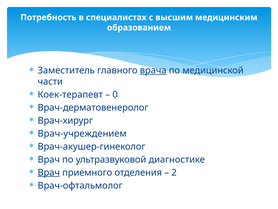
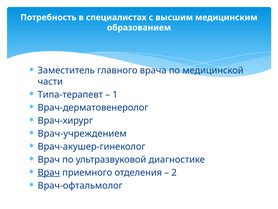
врача underline: present -> none (153, 70)
Коек-терапевт: Коек-терапевт -> Типа-терапевт (70, 94)
0: 0 -> 1 (115, 94)
